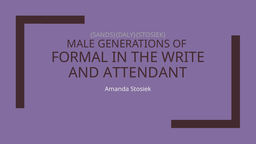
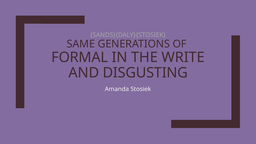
MALE: MALE -> SAME (81, 44)
ATTENDANT: ATTENDANT -> DISGUSTING (145, 73)
